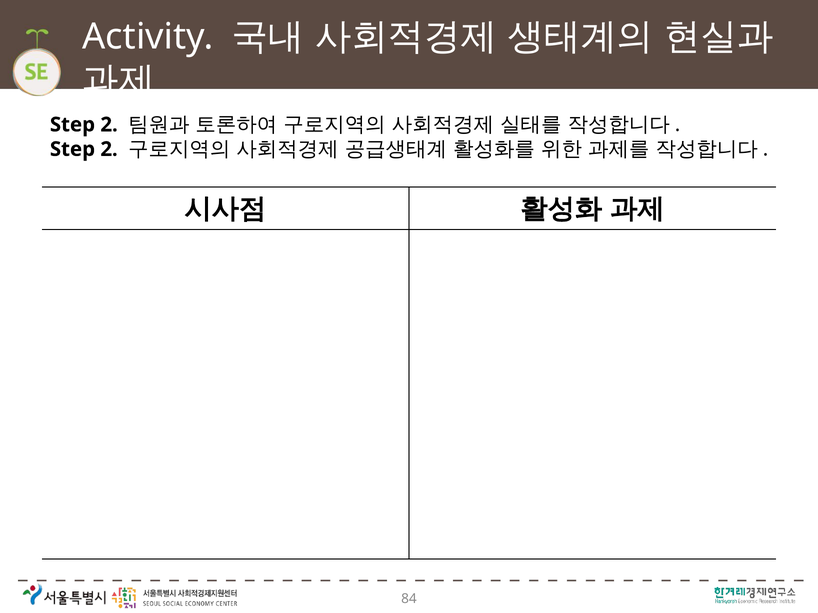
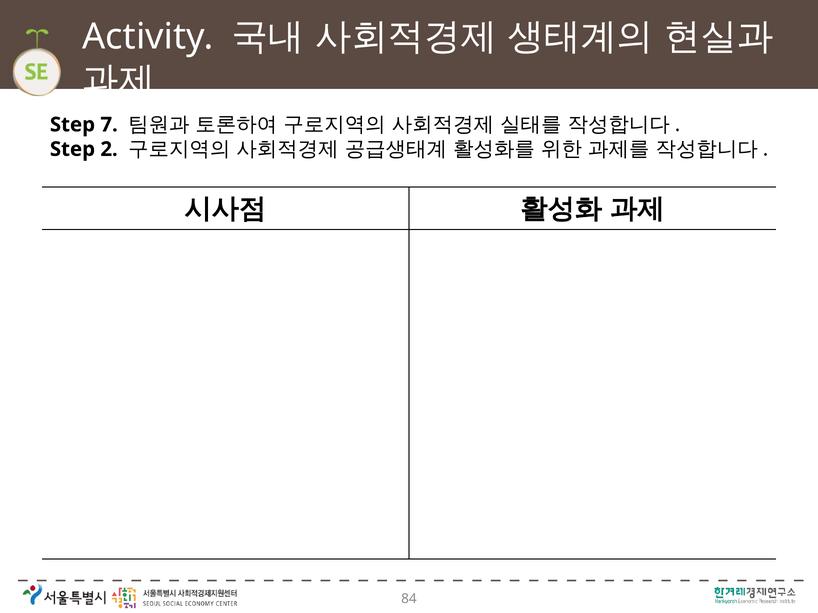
2: 2 -> 7 (109, 125)
